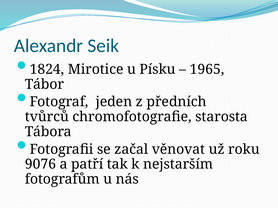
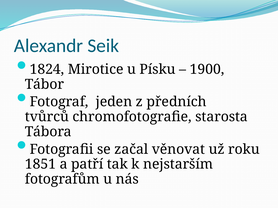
1965: 1965 -> 1900 (207, 70)
9076: 9076 -> 1851 (41, 165)
